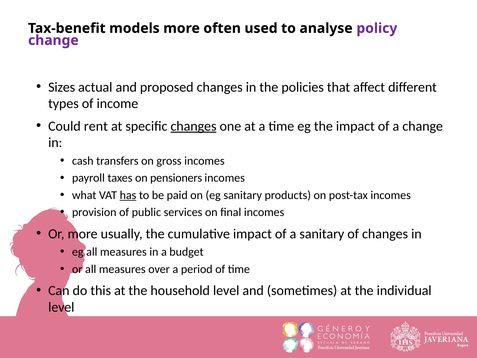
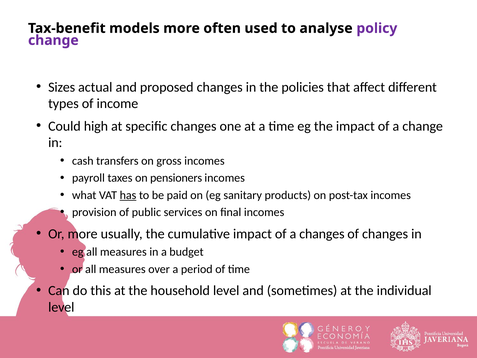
rent: rent -> high (96, 126)
changes underline: present -> none (194, 126)
a sanitary: sanitary -> changes (322, 234)
